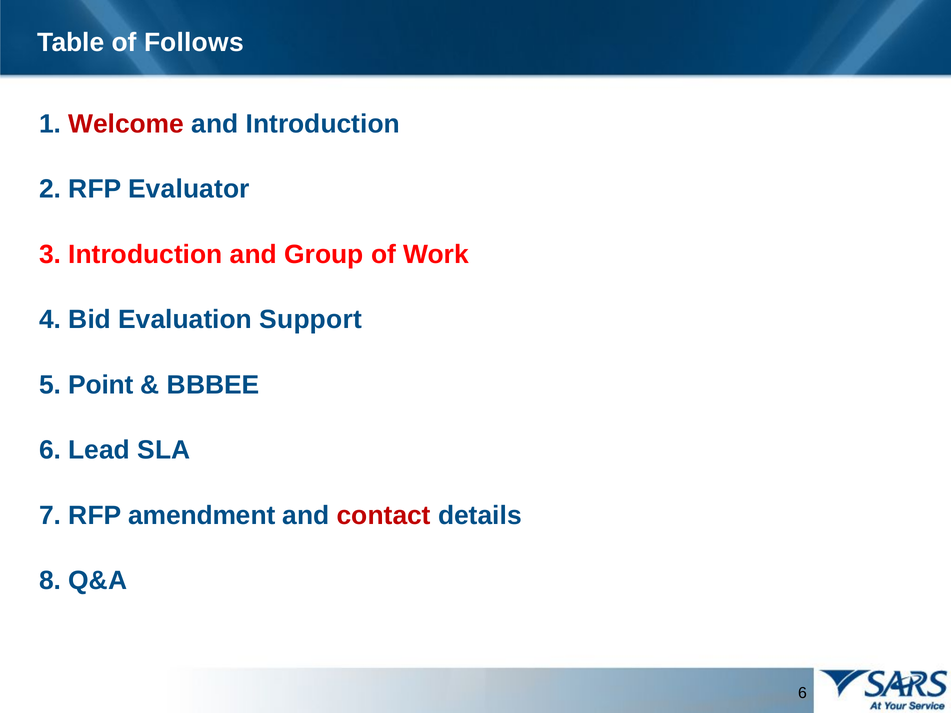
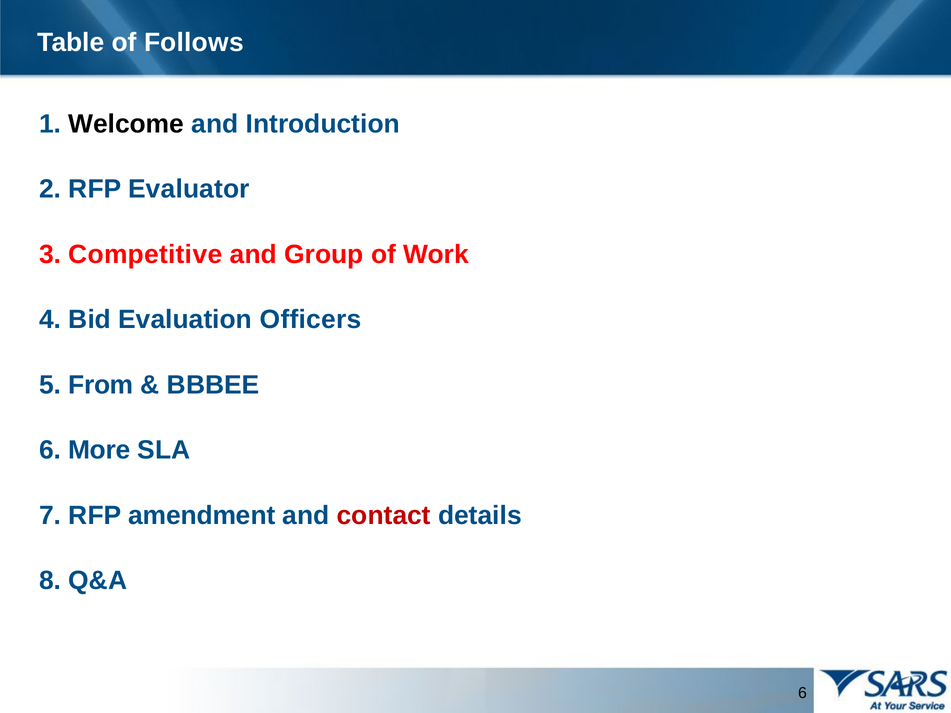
Welcome colour: red -> black (126, 124)
3 Introduction: Introduction -> Competitive (145, 255)
Support: Support -> Officers (311, 320)
Point: Point -> From (101, 385)
Lead: Lead -> More (99, 450)
